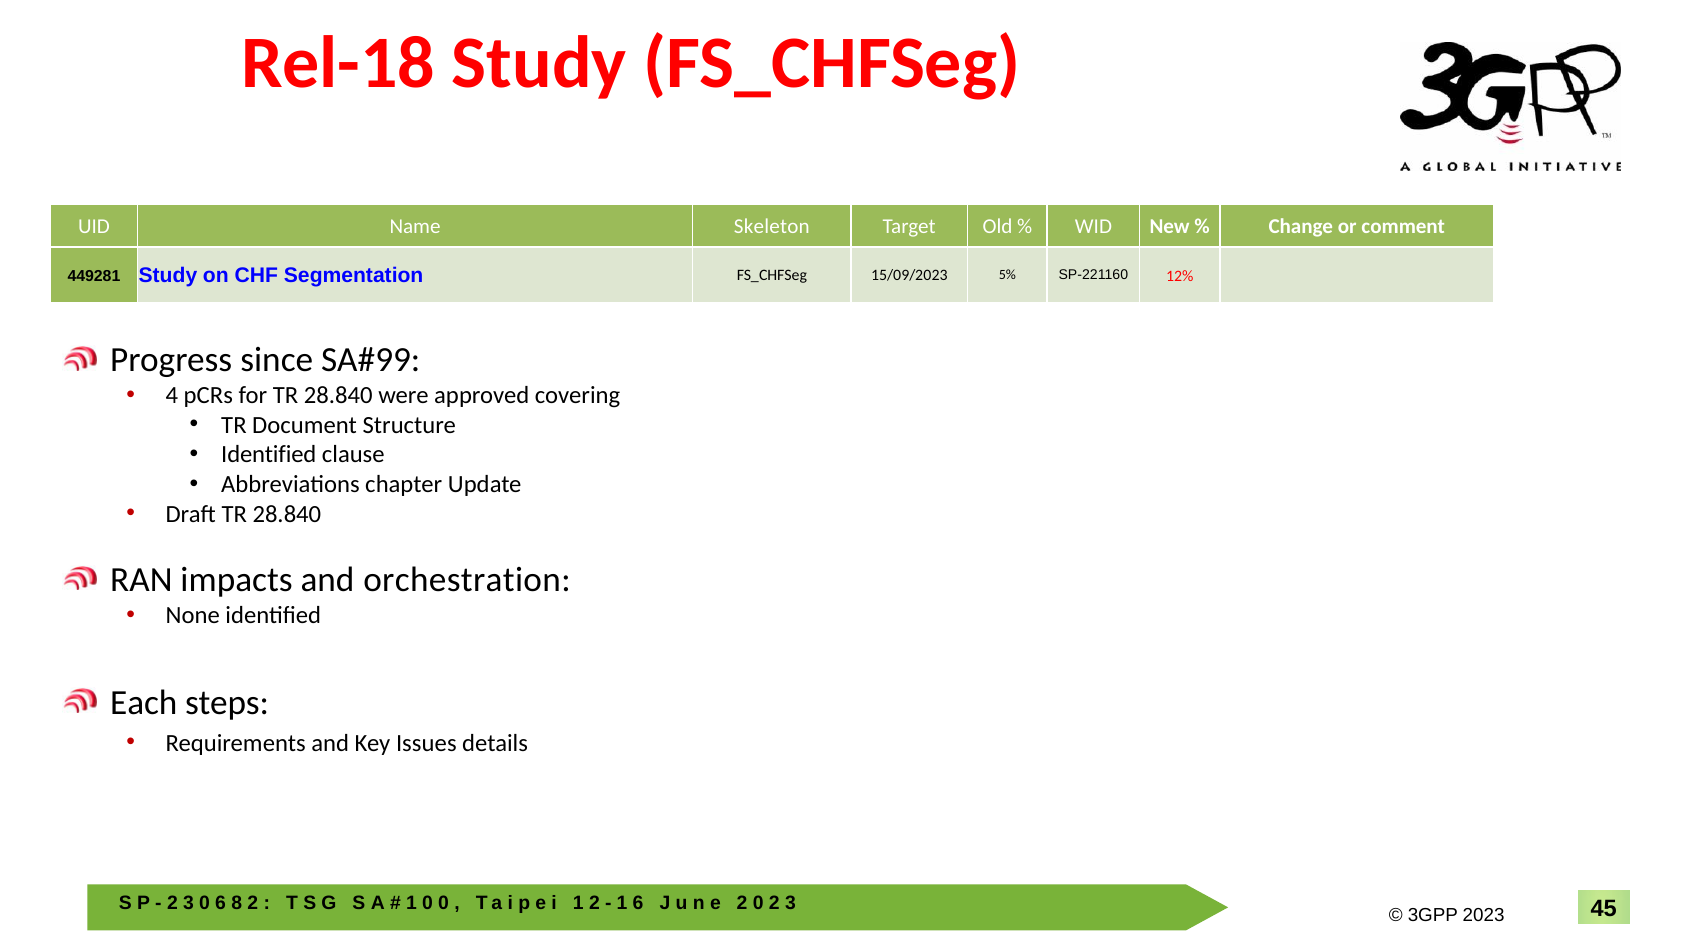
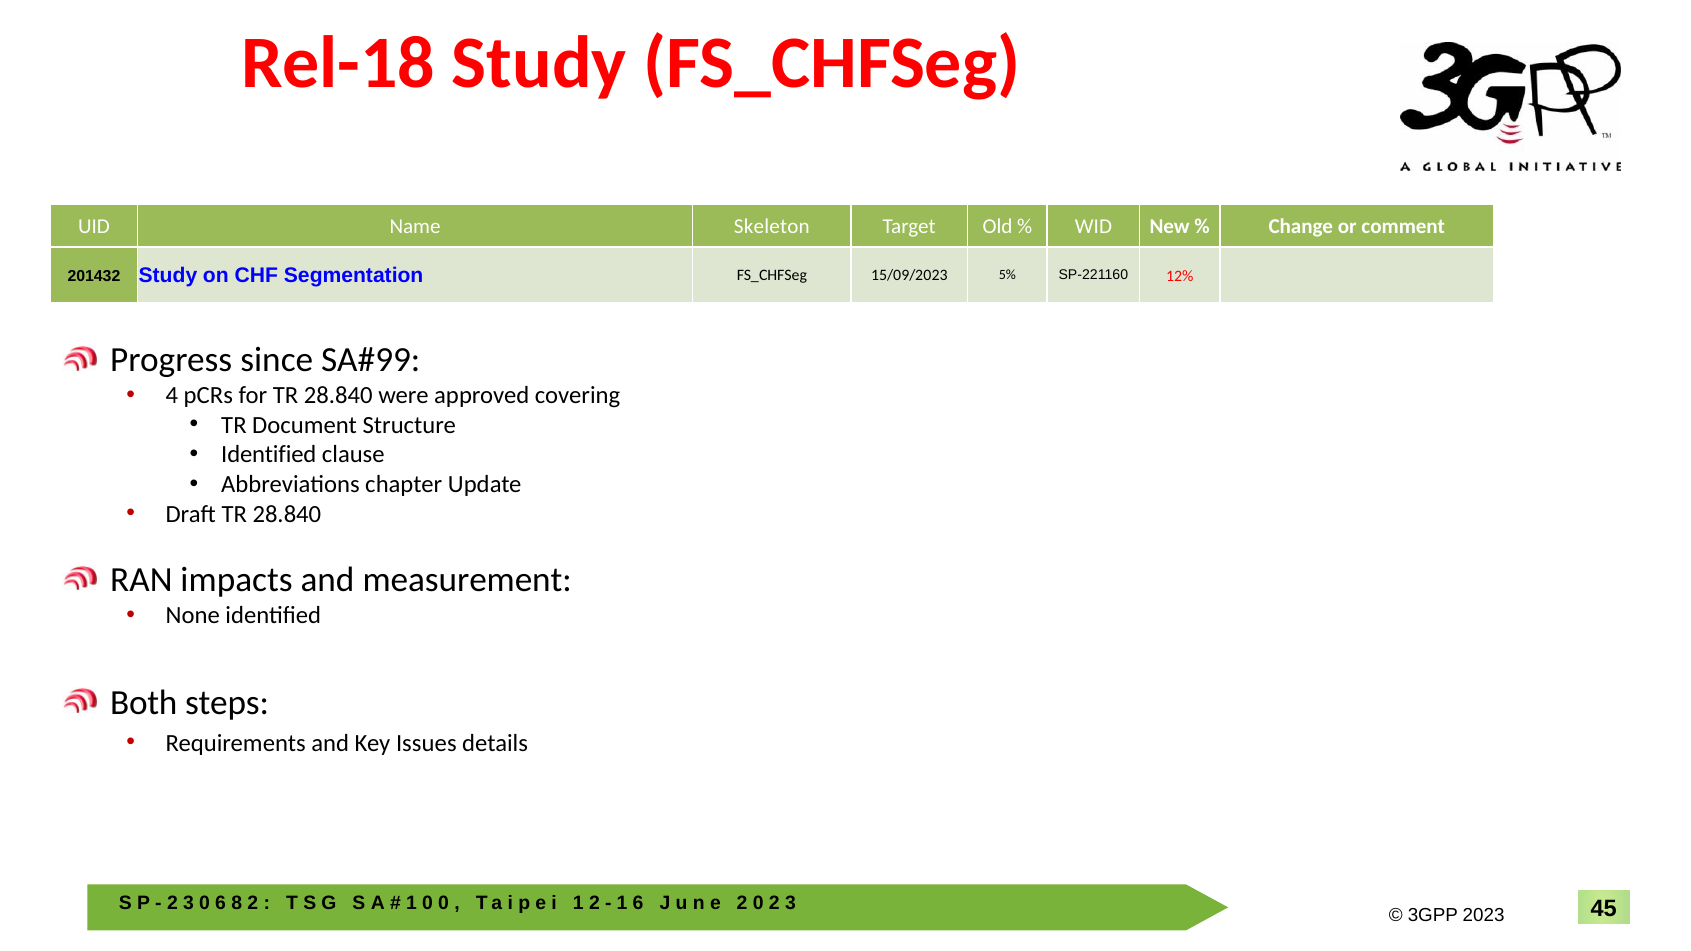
449281: 449281 -> 201432 (94, 276)
orchestration: orchestration -> measurement (467, 580)
Each: Each -> Both (144, 703)
